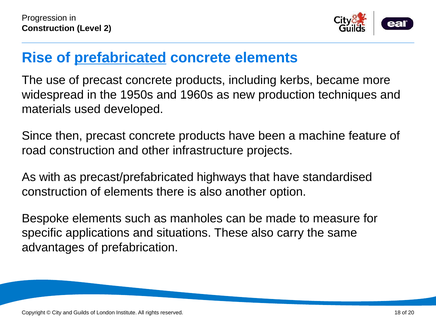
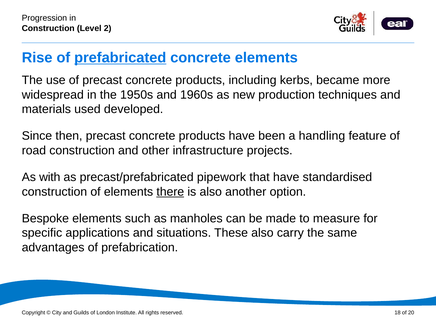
machine: machine -> handling (322, 136)
highways: highways -> pipework (221, 177)
there underline: none -> present (170, 192)
